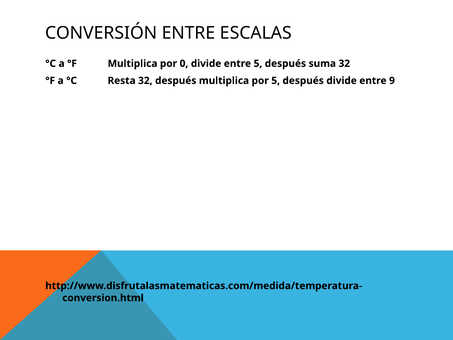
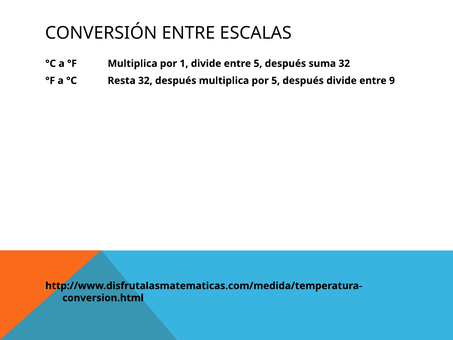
0: 0 -> 1 (184, 64)
